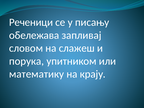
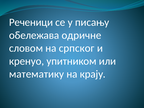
запливај: запливај -> одричне (81, 35)
слажеш: слажеш -> српског (77, 48)
порука: порука -> кренуо (27, 61)
